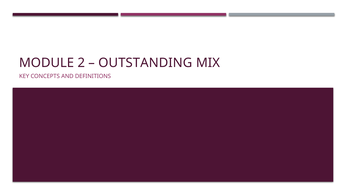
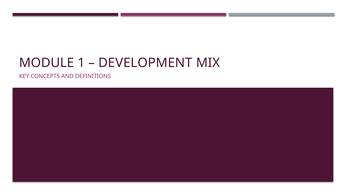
2: 2 -> 1 (81, 63)
OUTSTANDING: OUTSTANDING -> DEVELOPMENT (145, 63)
